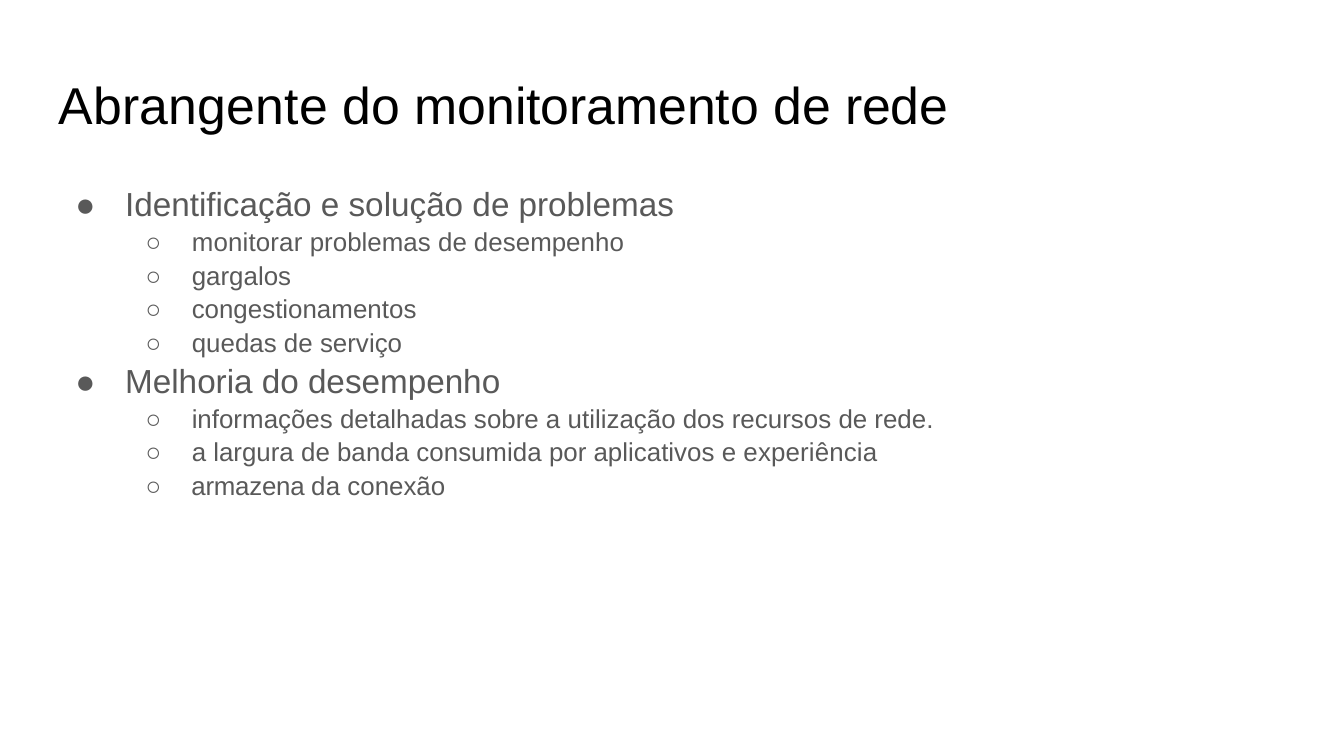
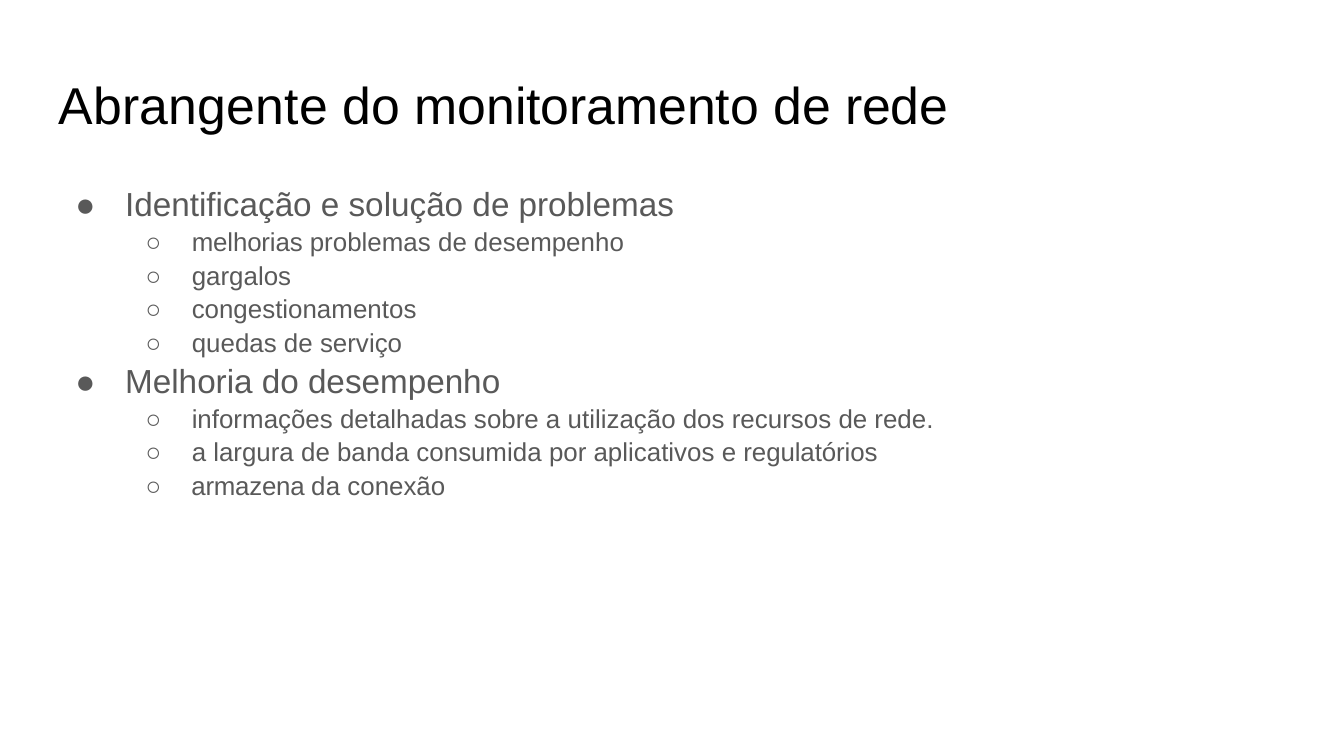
monitorar: monitorar -> melhorias (247, 243)
experiência: experiência -> regulatórios (810, 453)
